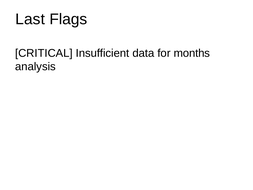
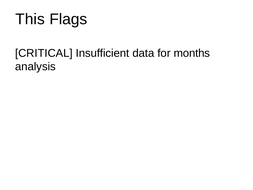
Last: Last -> This (30, 19)
